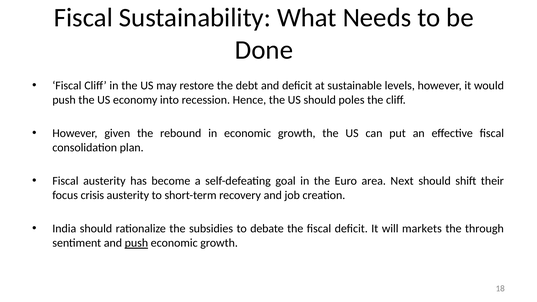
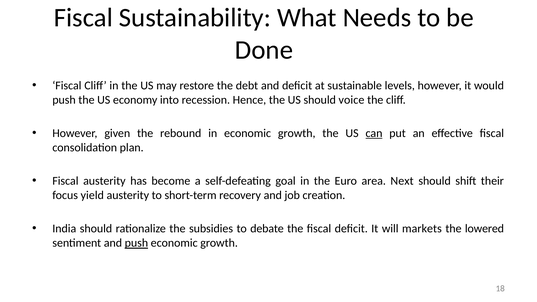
poles: poles -> voice (351, 100)
can underline: none -> present (374, 133)
crisis: crisis -> yield (92, 195)
through: through -> lowered (484, 229)
